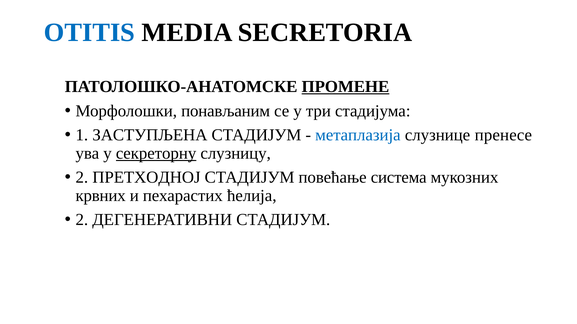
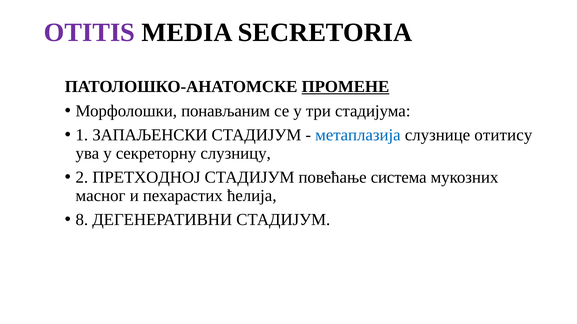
OTITIS colour: blue -> purple (90, 33)
ЗАСТУПЉЕНА: ЗАСТУПЉЕНА -> ЗАПАЉЕНСКИ (150, 135)
пренесе: пренесе -> отитису (503, 135)
секреторну underline: present -> none (156, 153)
крвних: крвних -> масног (101, 196)
2: 2 -> 8 (82, 220)
